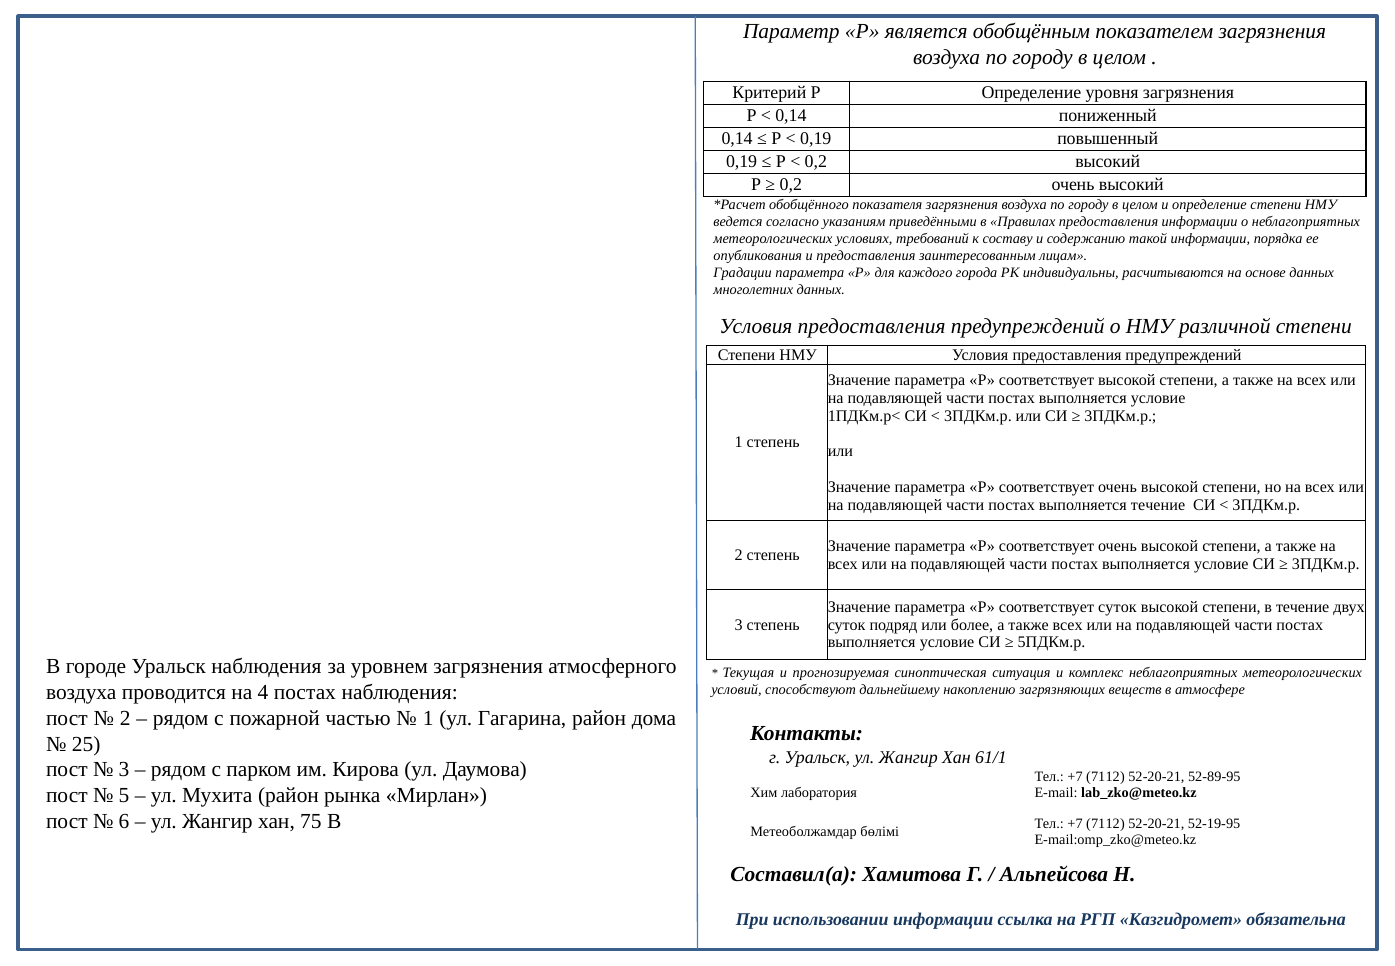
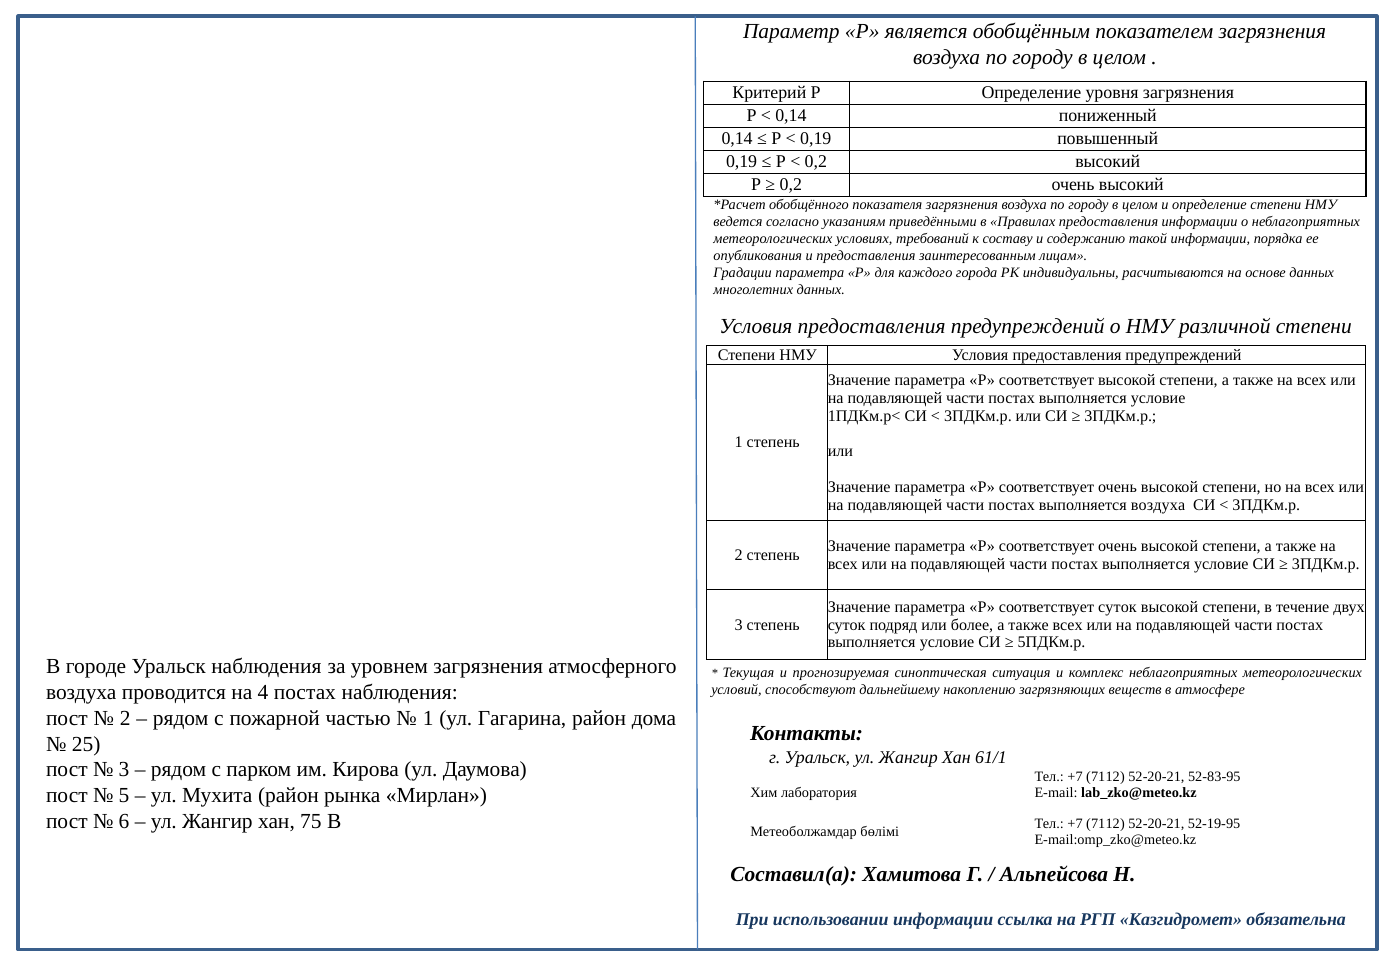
выполняется течение: течение -> воздуха (1158, 505)
52-89-95: 52-89-95 -> 52-83-95 (1214, 777)
